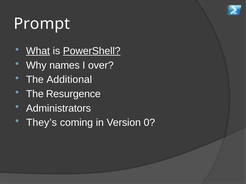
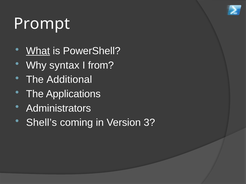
PowerShell underline: present -> none (92, 51)
names: names -> syntax (64, 65)
over: over -> from (101, 65)
Resurgence: Resurgence -> Applications (73, 94)
They’s: They’s -> Shell’s (42, 123)
0: 0 -> 3 (149, 123)
